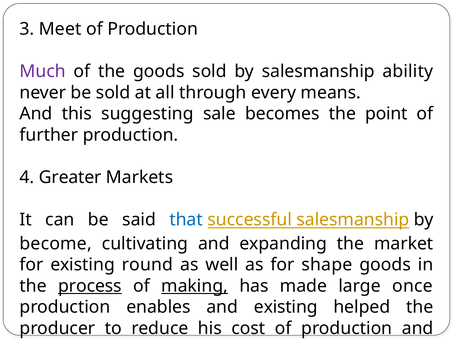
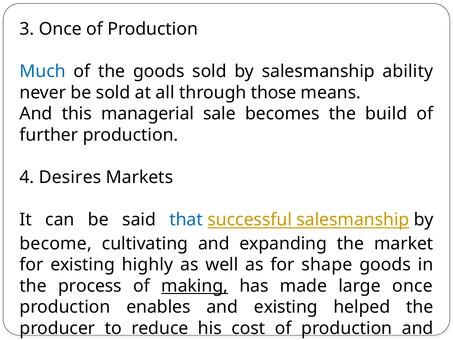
3 Meet: Meet -> Once (60, 29)
Much colour: purple -> blue (43, 71)
every: every -> those (274, 93)
suggesting: suggesting -> managerial (148, 114)
point: point -> build (386, 114)
Greater: Greater -> Desires (70, 177)
round: round -> highly (148, 265)
process underline: present -> none (90, 286)
